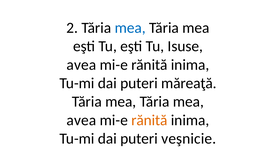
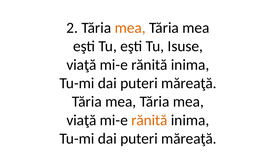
mea colour: blue -> orange (130, 28)
avea: avea -> viaţă (81, 64)
avea: avea -> viaţă (81, 120)
veşnicie: veşnicie -> măreaţă (189, 138)
